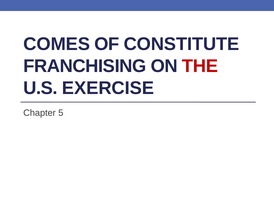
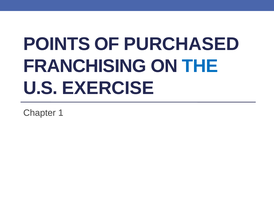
COMES: COMES -> POINTS (57, 44)
CONSTITUTE: CONSTITUTE -> PURCHASED (181, 44)
THE colour: red -> blue (200, 66)
5: 5 -> 1 (61, 113)
